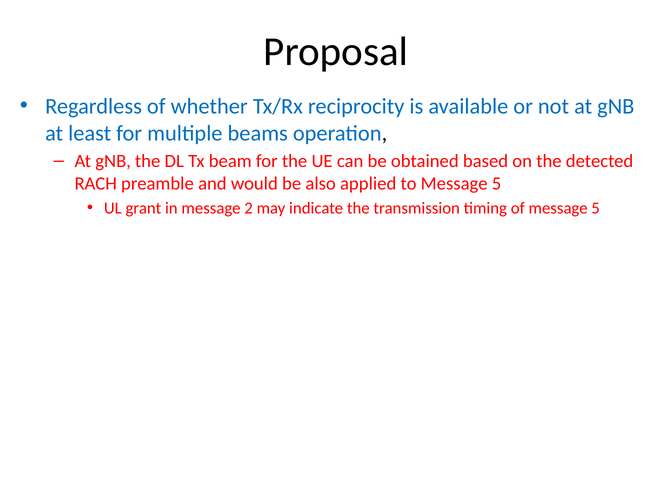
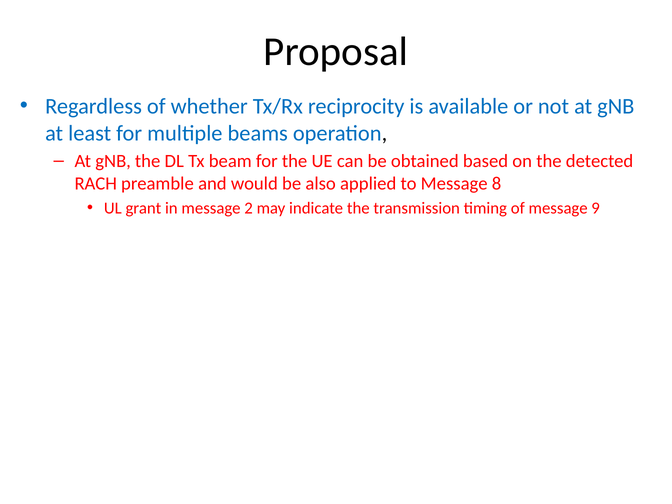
to Message 5: 5 -> 8 (497, 184)
of message 5: 5 -> 9 (596, 208)
